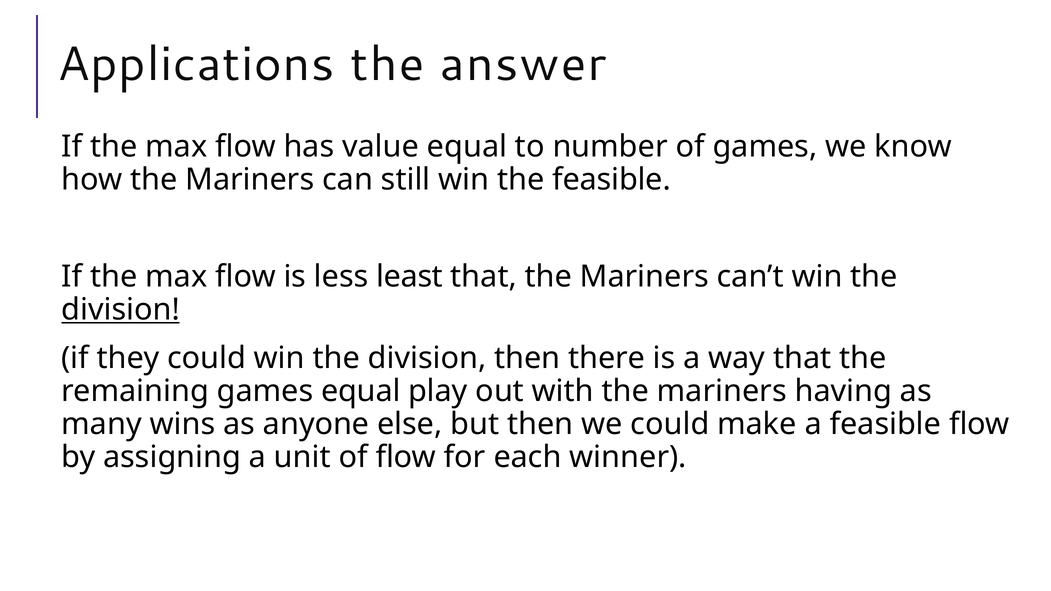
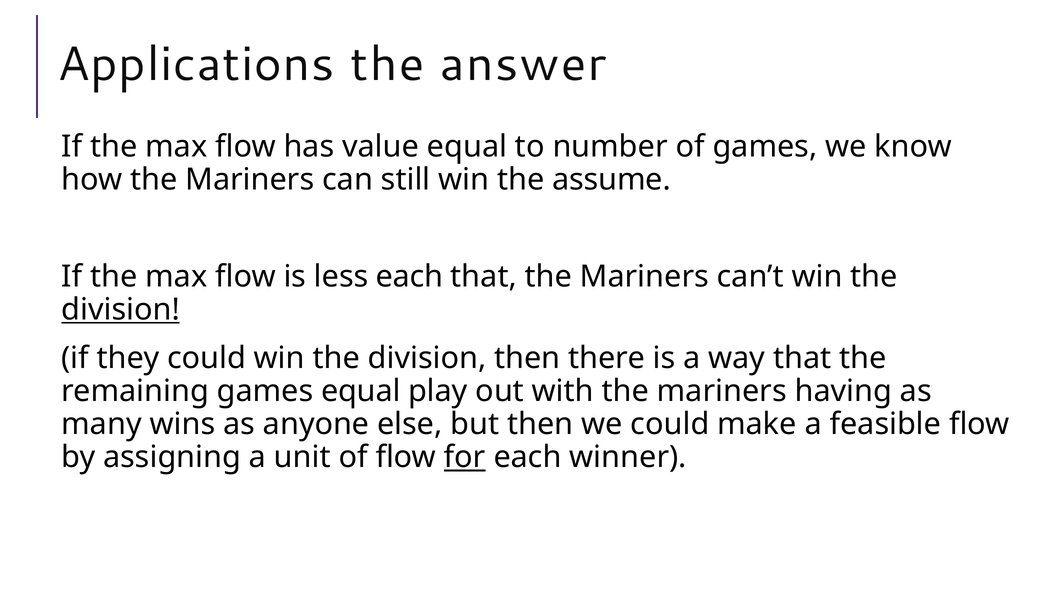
the feasible: feasible -> assume (612, 180)
less least: least -> each (410, 277)
for underline: none -> present (465, 457)
